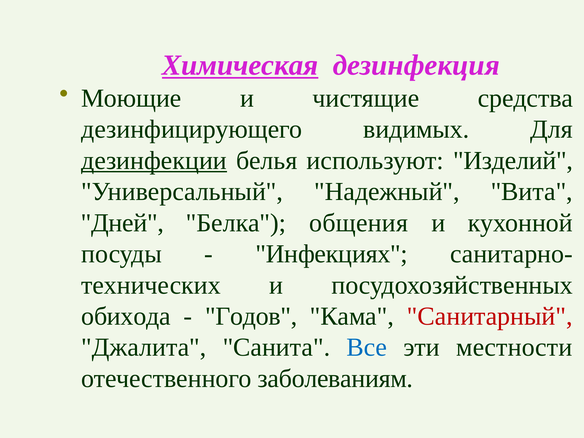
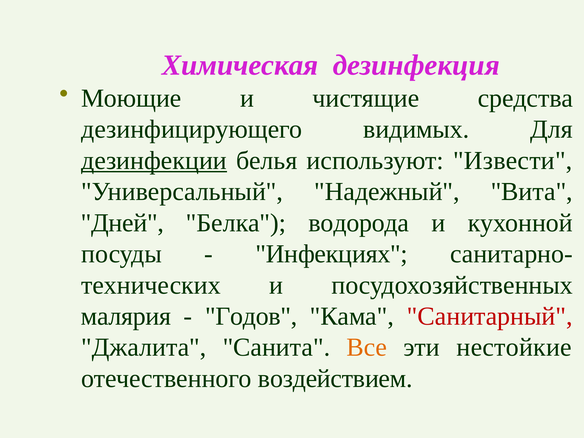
Химическая underline: present -> none (240, 65)
Изделий: Изделий -> Извести (513, 160)
общения: общения -> водорода (359, 223)
обихода: обихода -> малярия (126, 316)
Все colour: blue -> orange (367, 347)
местности: местности -> нестойкие (514, 347)
заболеваниям: заболеваниям -> воздействием (335, 379)
